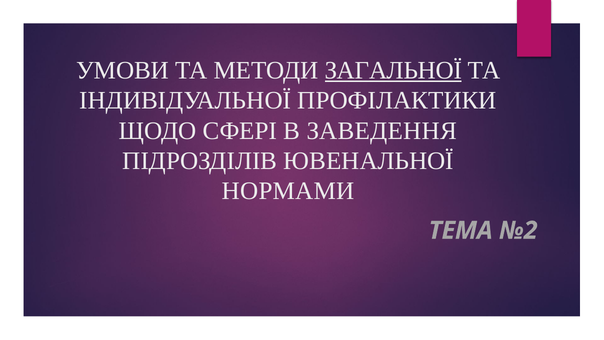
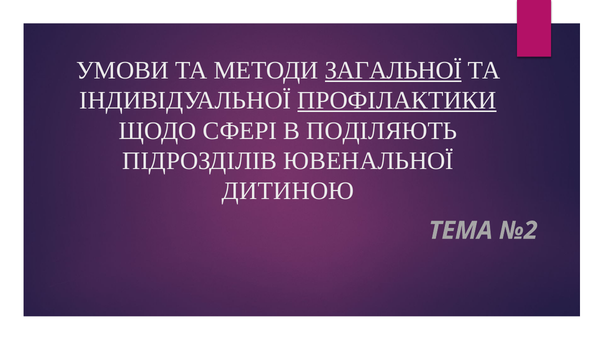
ПРОФІЛАКТИКИ underline: none -> present (397, 100)
ЗАВЕДЕННЯ: ЗАВЕДЕННЯ -> ПОДІЛЯЮТЬ (382, 131)
НОРМАМИ: НОРМАМИ -> ДИТИНОЮ (288, 191)
